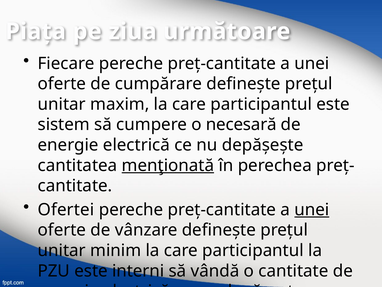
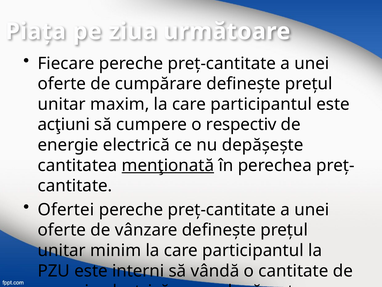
sistem: sistem -> acţiuni (64, 124)
necesară: necesară -> respectiv (241, 124)
unei underline: present -> none (312, 209)
